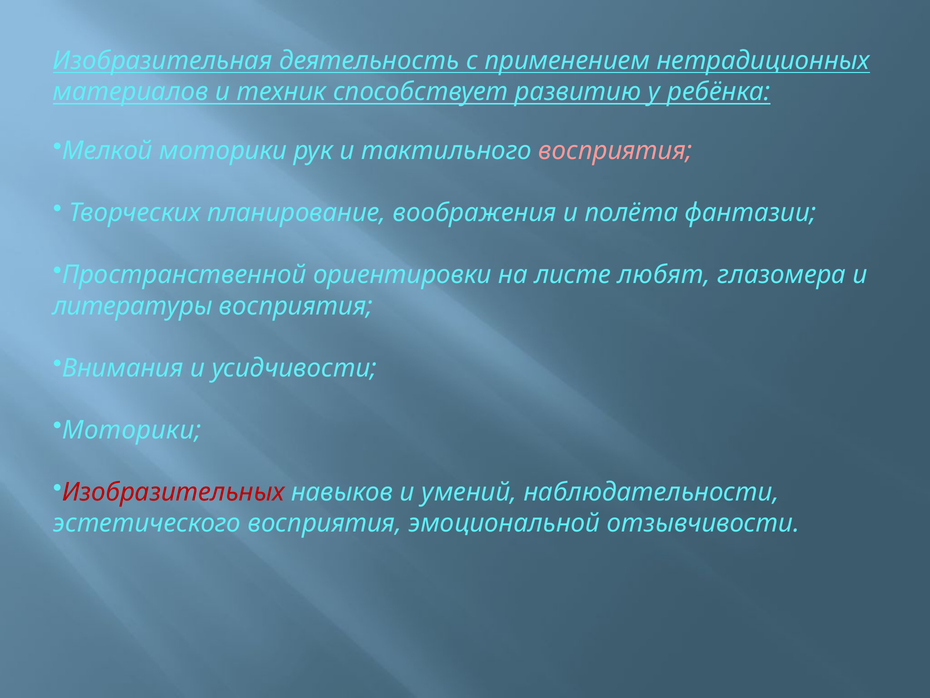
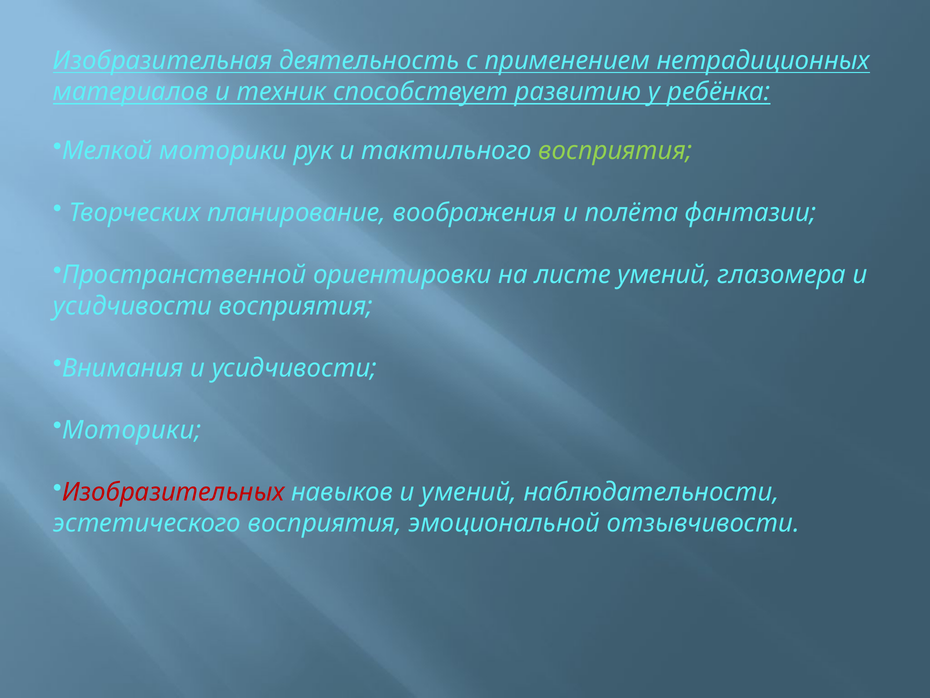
восприятия colour: pink -> light green (615, 151)
листе любят: любят -> умений (664, 275)
литературы: литературы -> усидчивости (133, 306)
